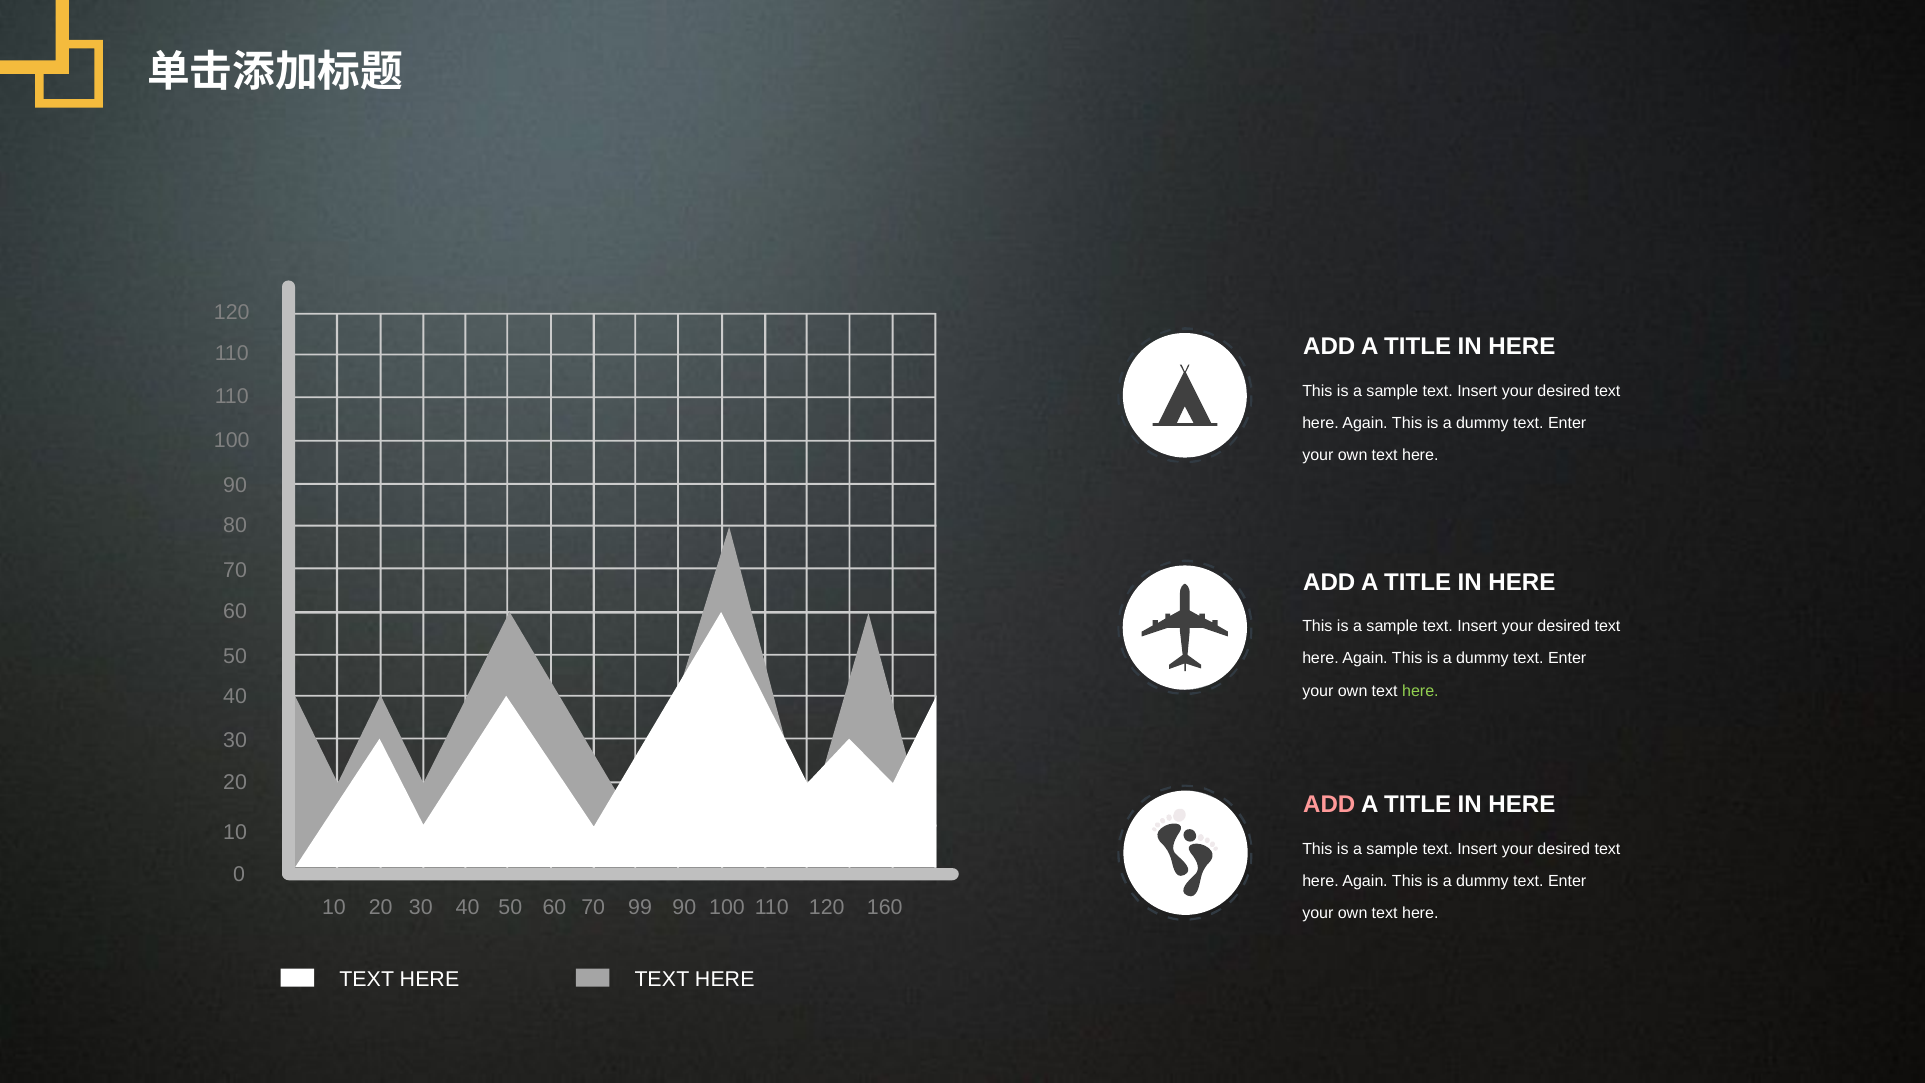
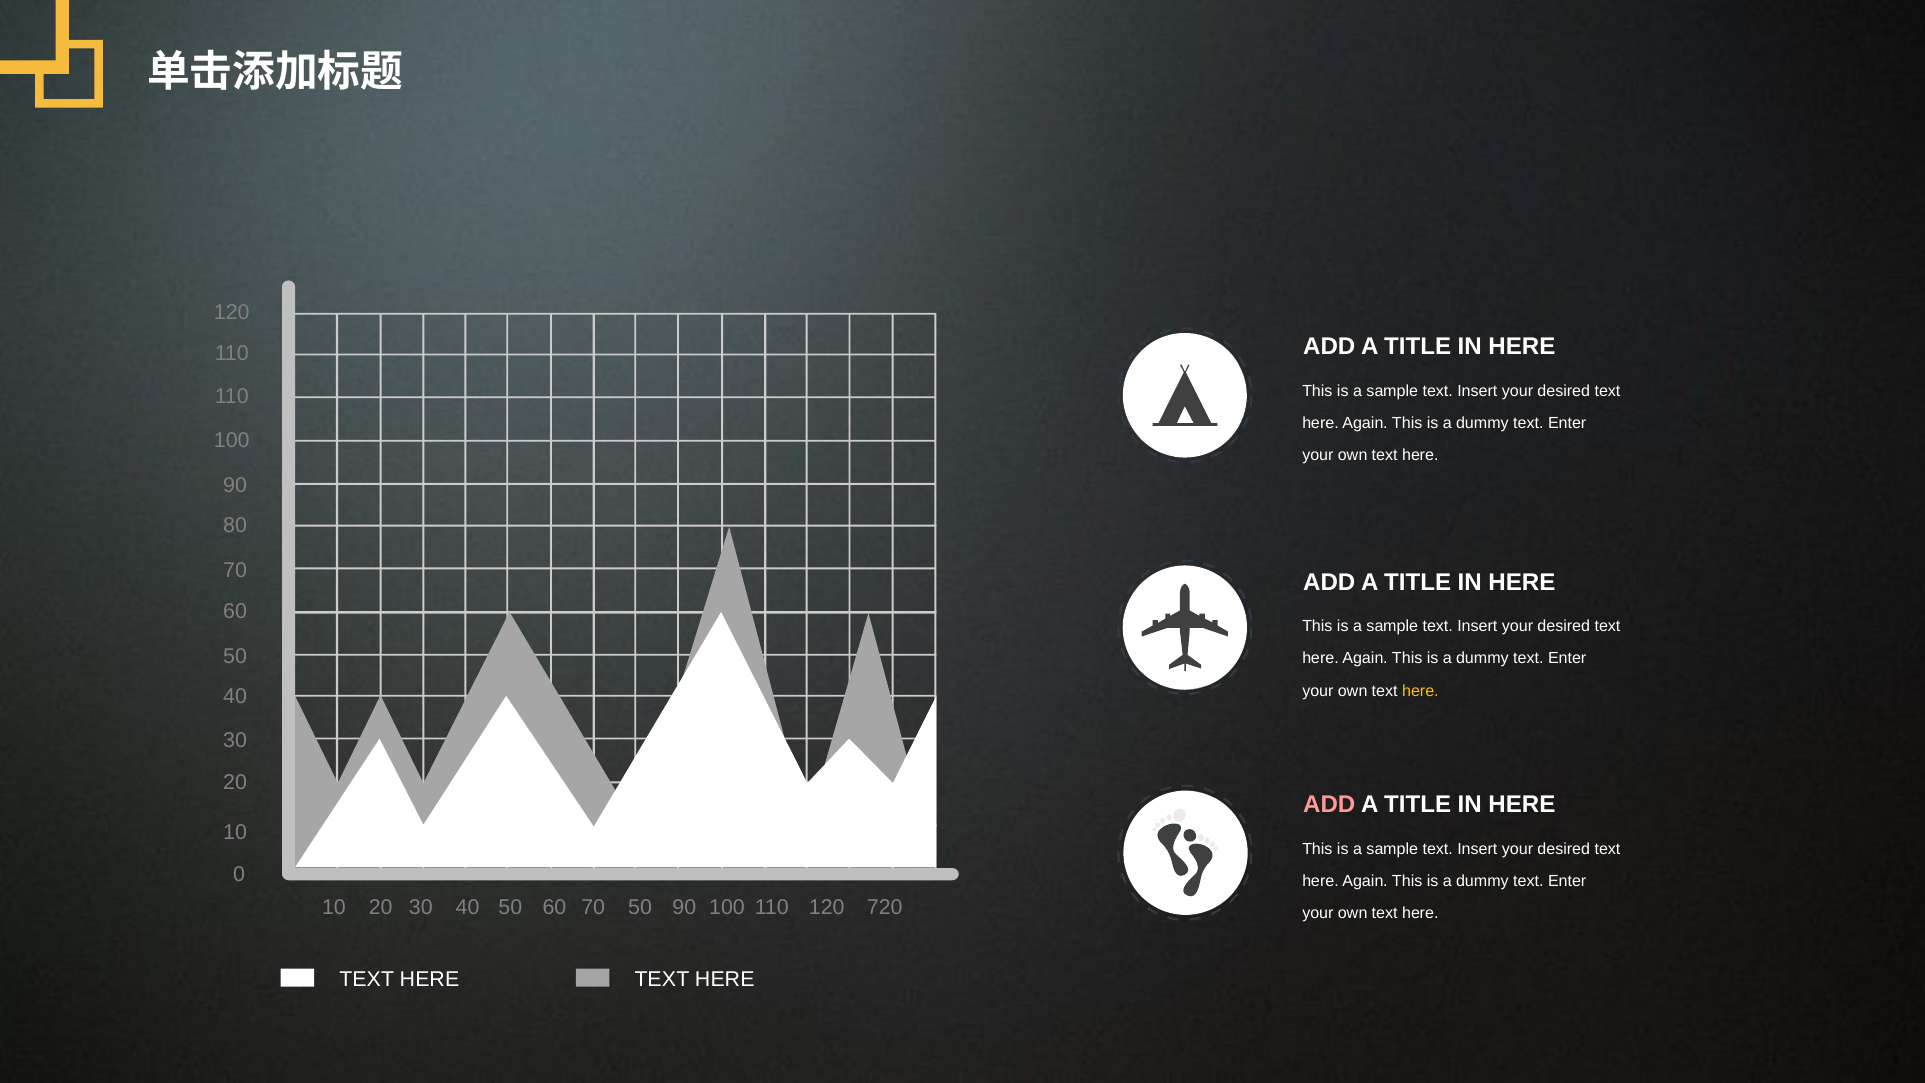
here colour: light green -> yellow (1420, 691)
70 99: 99 -> 50 (640, 907)
160: 160 -> 720 (885, 907)
